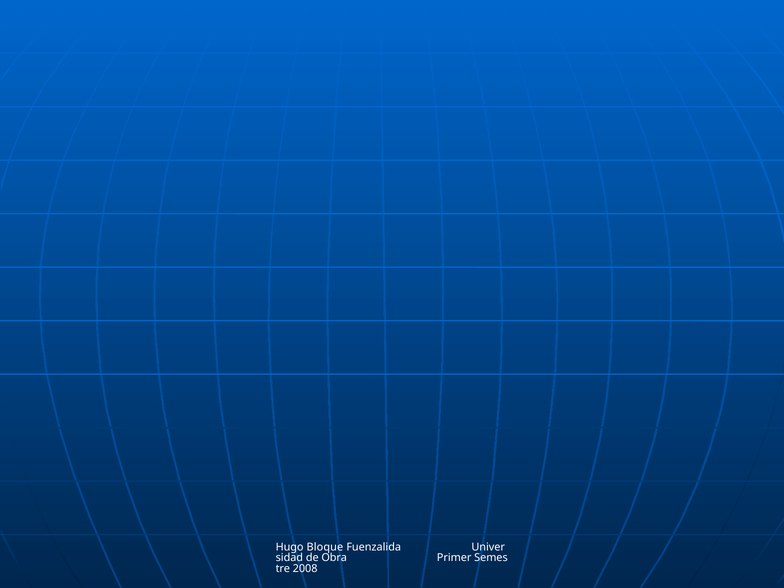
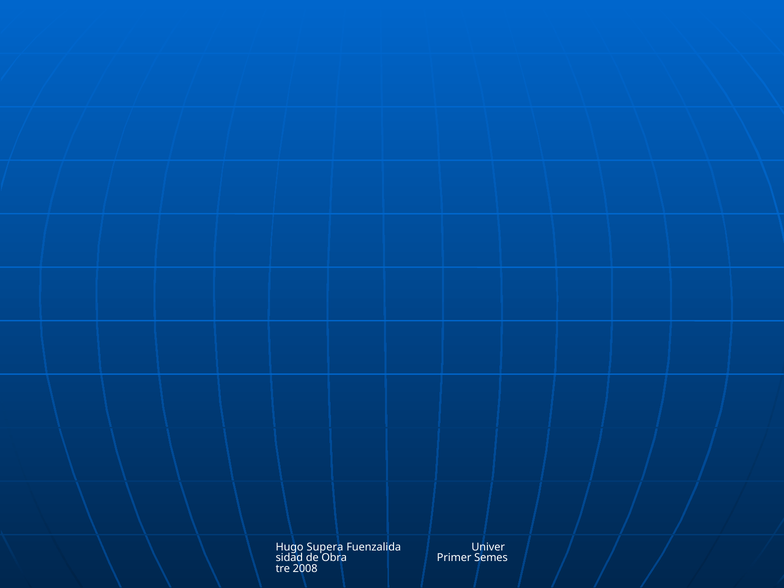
Bloque: Bloque -> Supera (325, 547)
